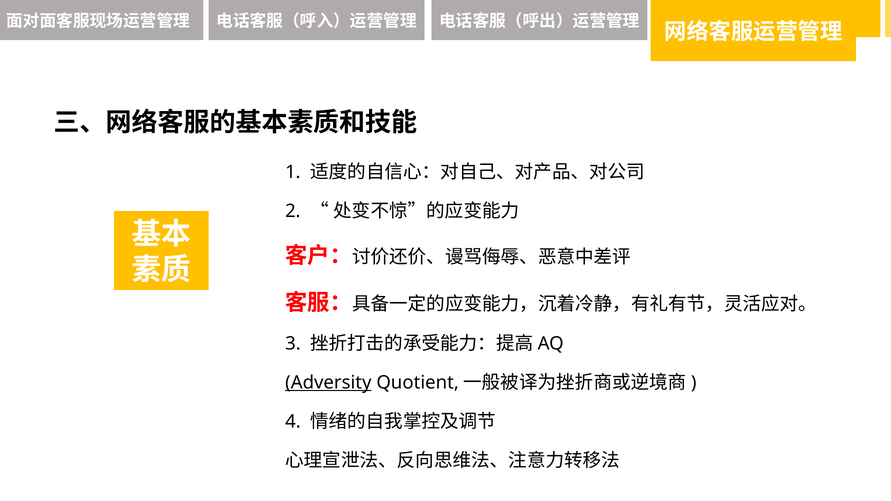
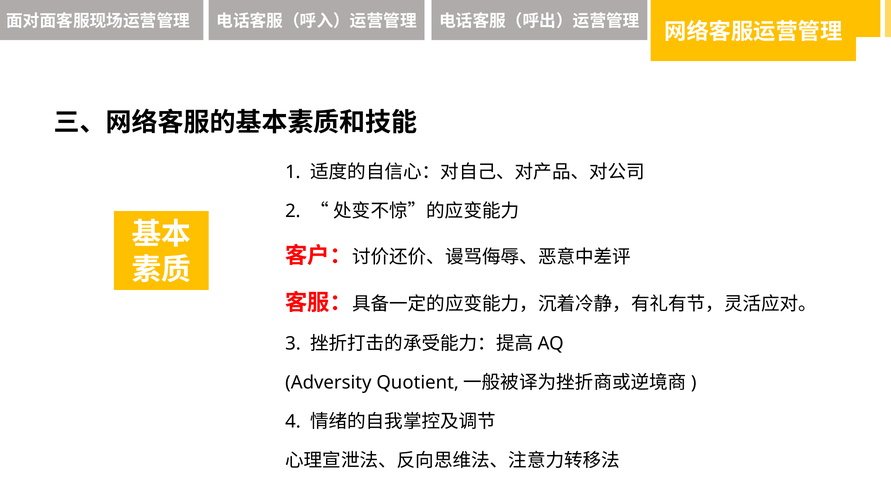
Adversity underline: present -> none (328, 383)
